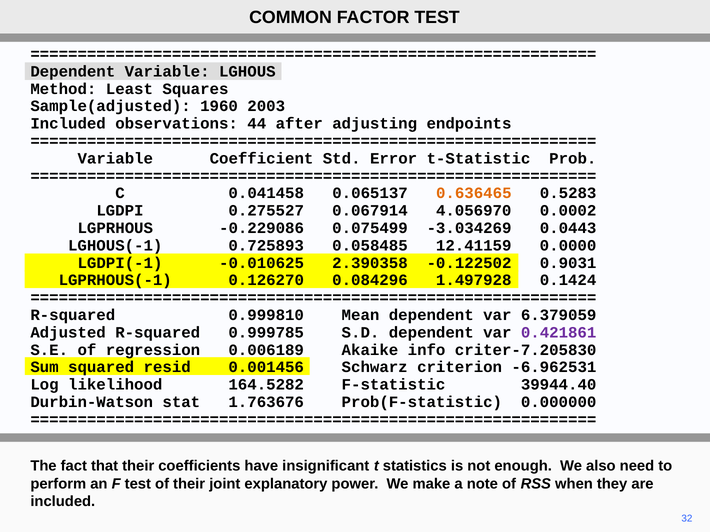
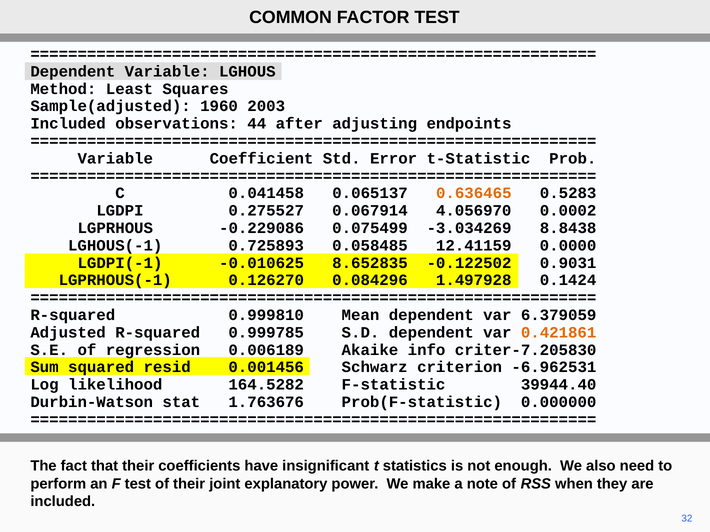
0.0443: 0.0443 -> 8.8438 (568, 228)
2.390358: 2.390358 -> 8.652835 (370, 263)
0.421861 colour: purple -> orange (559, 333)
